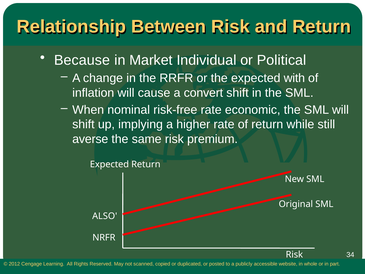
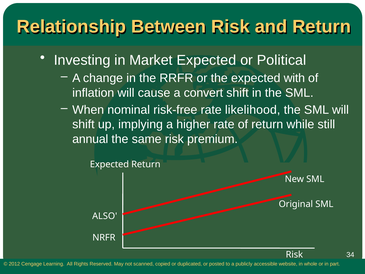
Because: Because -> Investing (82, 60)
Market Individual: Individual -> Expected (206, 60)
economic: economic -> likelihood (253, 110)
averse: averse -> annual (90, 139)
